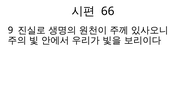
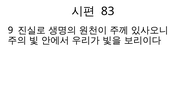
66: 66 -> 83 (108, 11)
